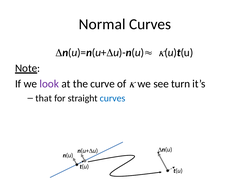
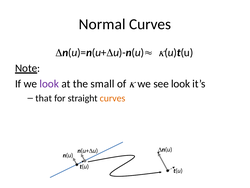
curve: curve -> small (102, 84)
see turn: turn -> look (181, 84)
curves colour: blue -> orange (113, 98)
